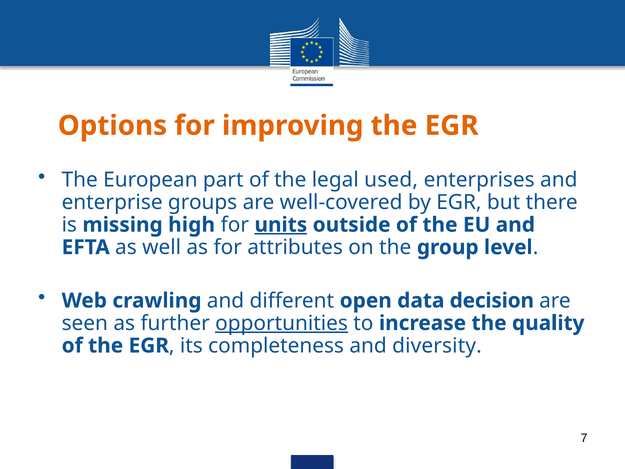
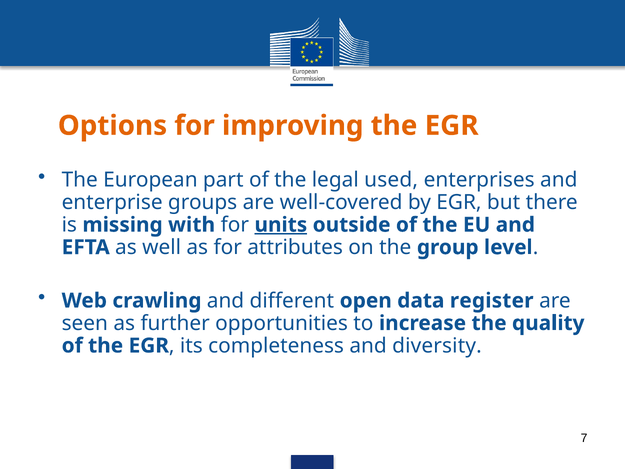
high: high -> with (192, 225)
decision: decision -> register (492, 301)
opportunities underline: present -> none (282, 323)
